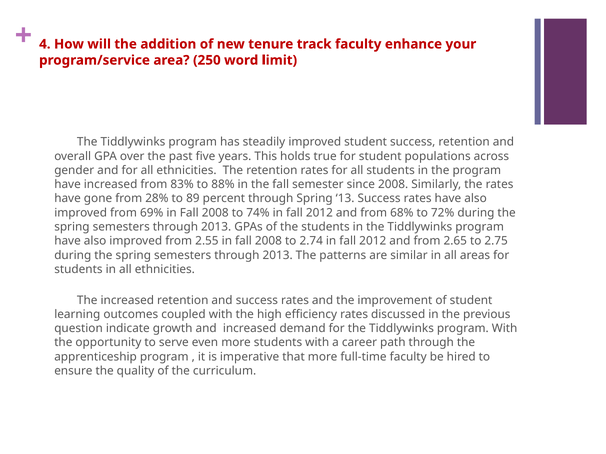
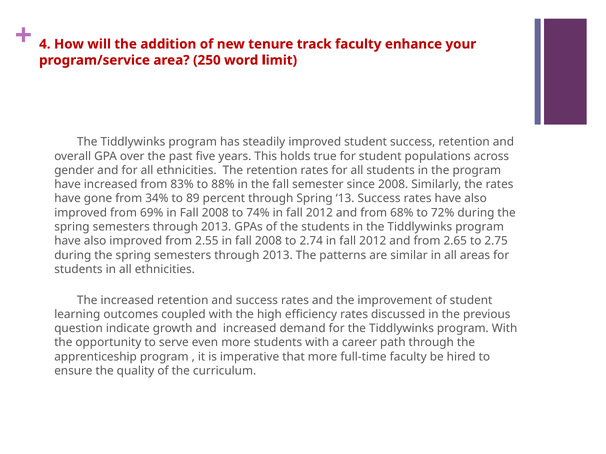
28%: 28% -> 34% (157, 199)
